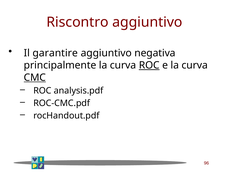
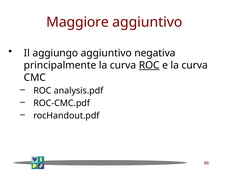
Riscontro: Riscontro -> Maggiore (78, 22)
garantire: garantire -> aggiungo (55, 53)
CMC underline: present -> none (35, 77)
